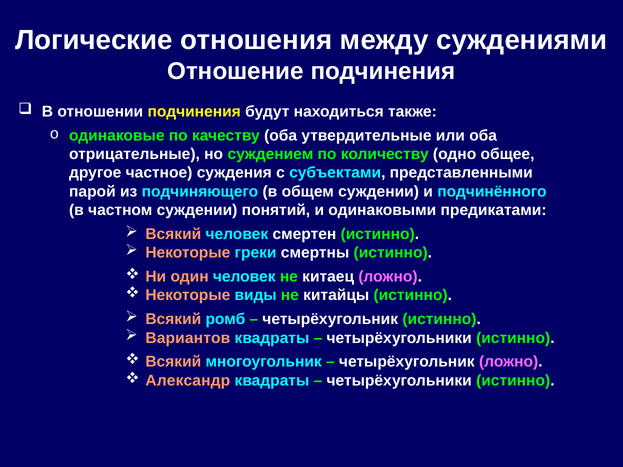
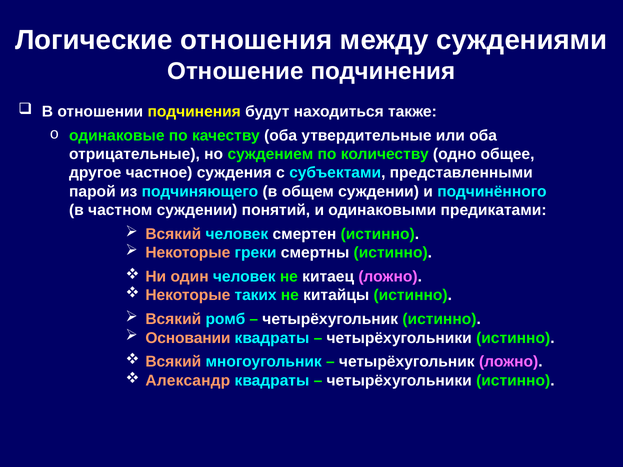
виды: виды -> таких (256, 295)
Вариантов: Вариантов -> Основании (188, 338)
